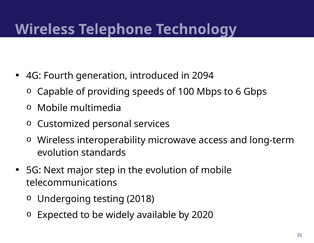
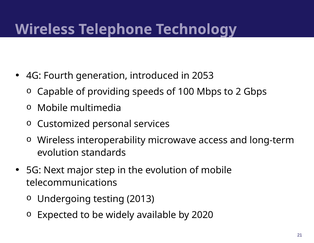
2094: 2094 -> 2053 (203, 76)
6: 6 -> 2 (238, 92)
2018: 2018 -> 2013 (141, 199)
